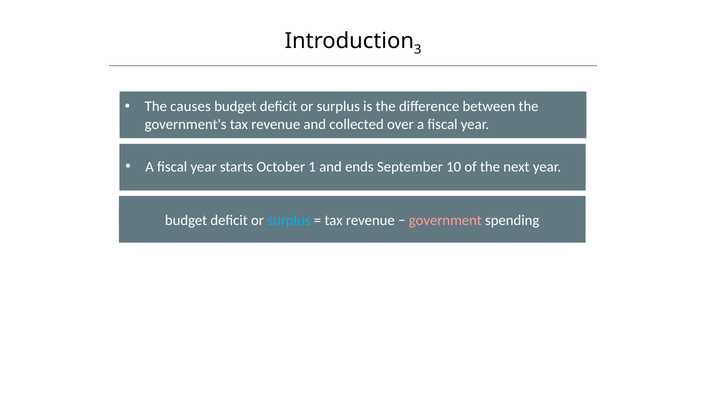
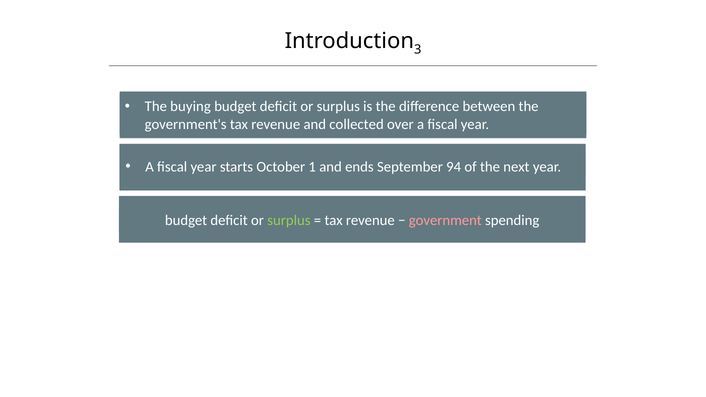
causes: causes -> buying (191, 107)
10: 10 -> 94 (454, 167)
surplus colour: light blue -> light green (289, 221)
